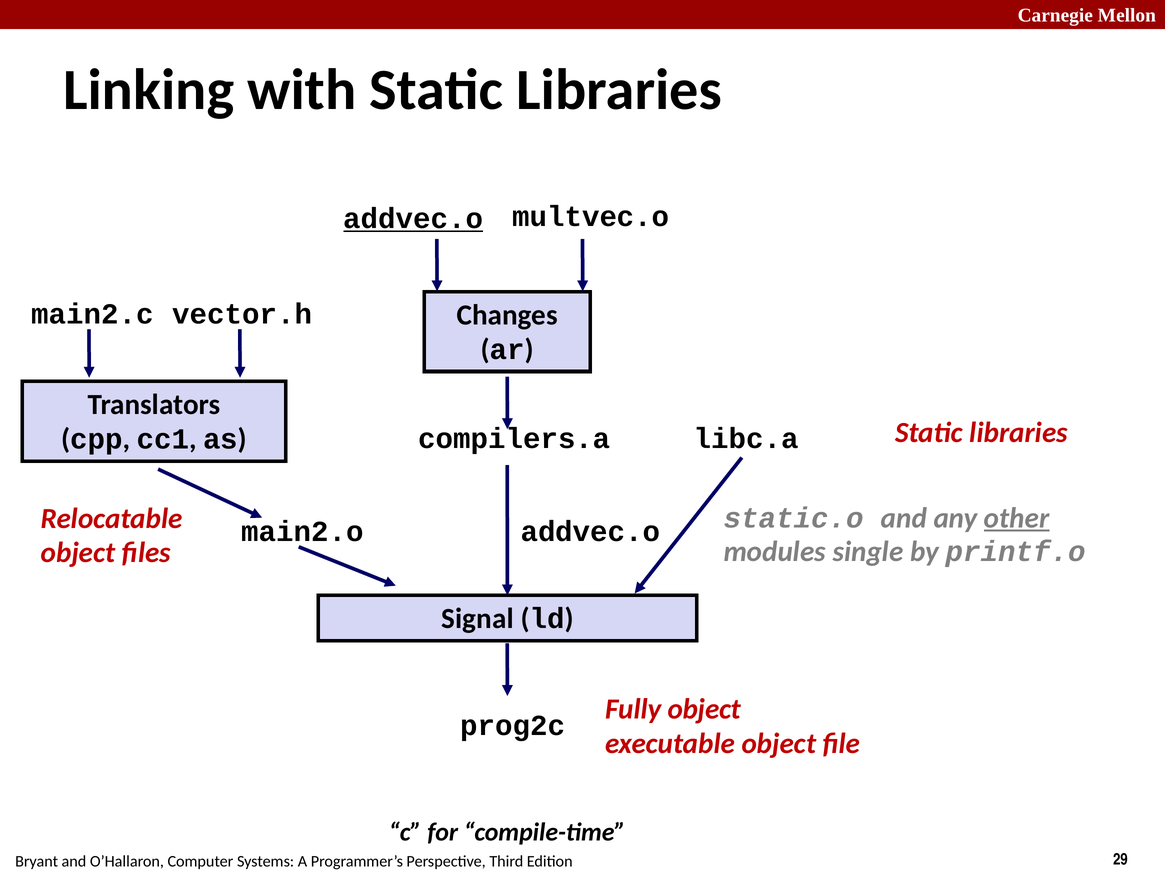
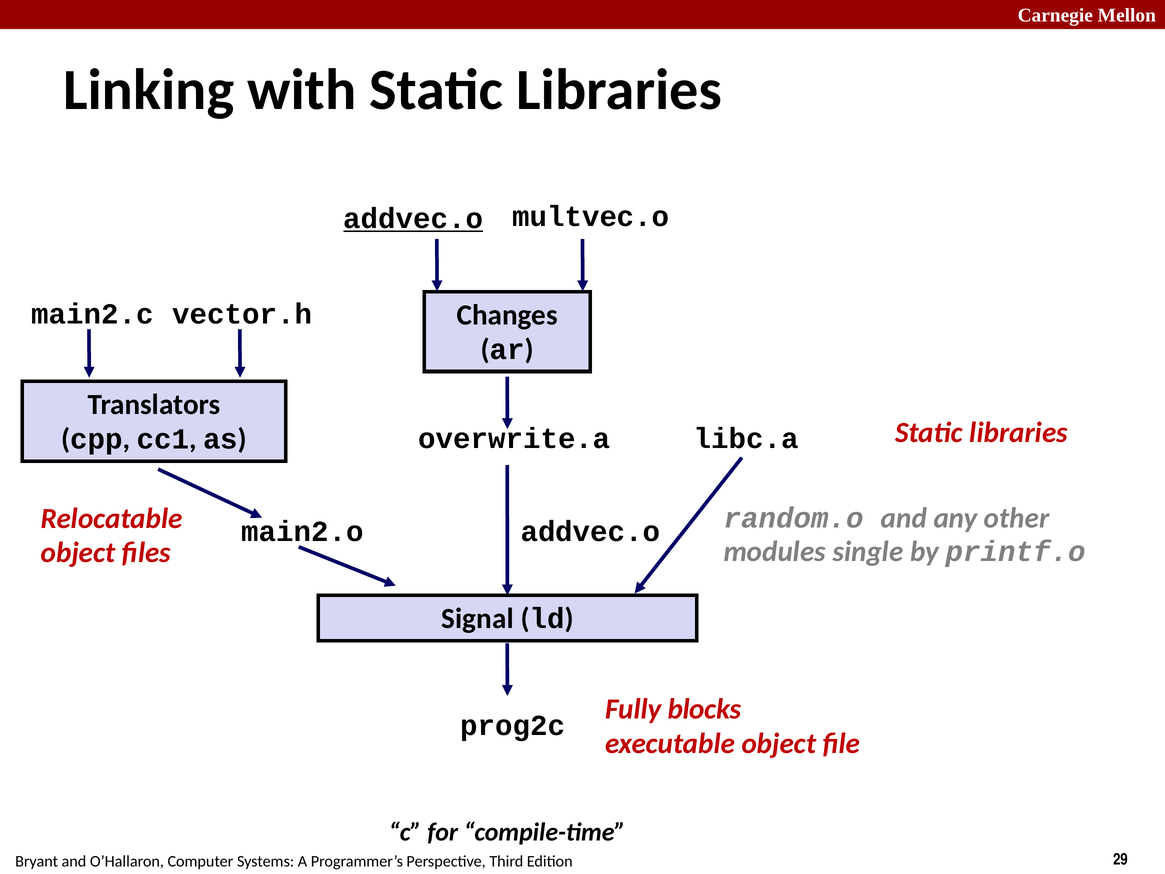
compilers.a: compilers.a -> overwrite.a (514, 438)
static.o: static.o -> random.o (794, 518)
other underline: present -> none (1017, 518)
Fully object: object -> blocks (704, 709)
